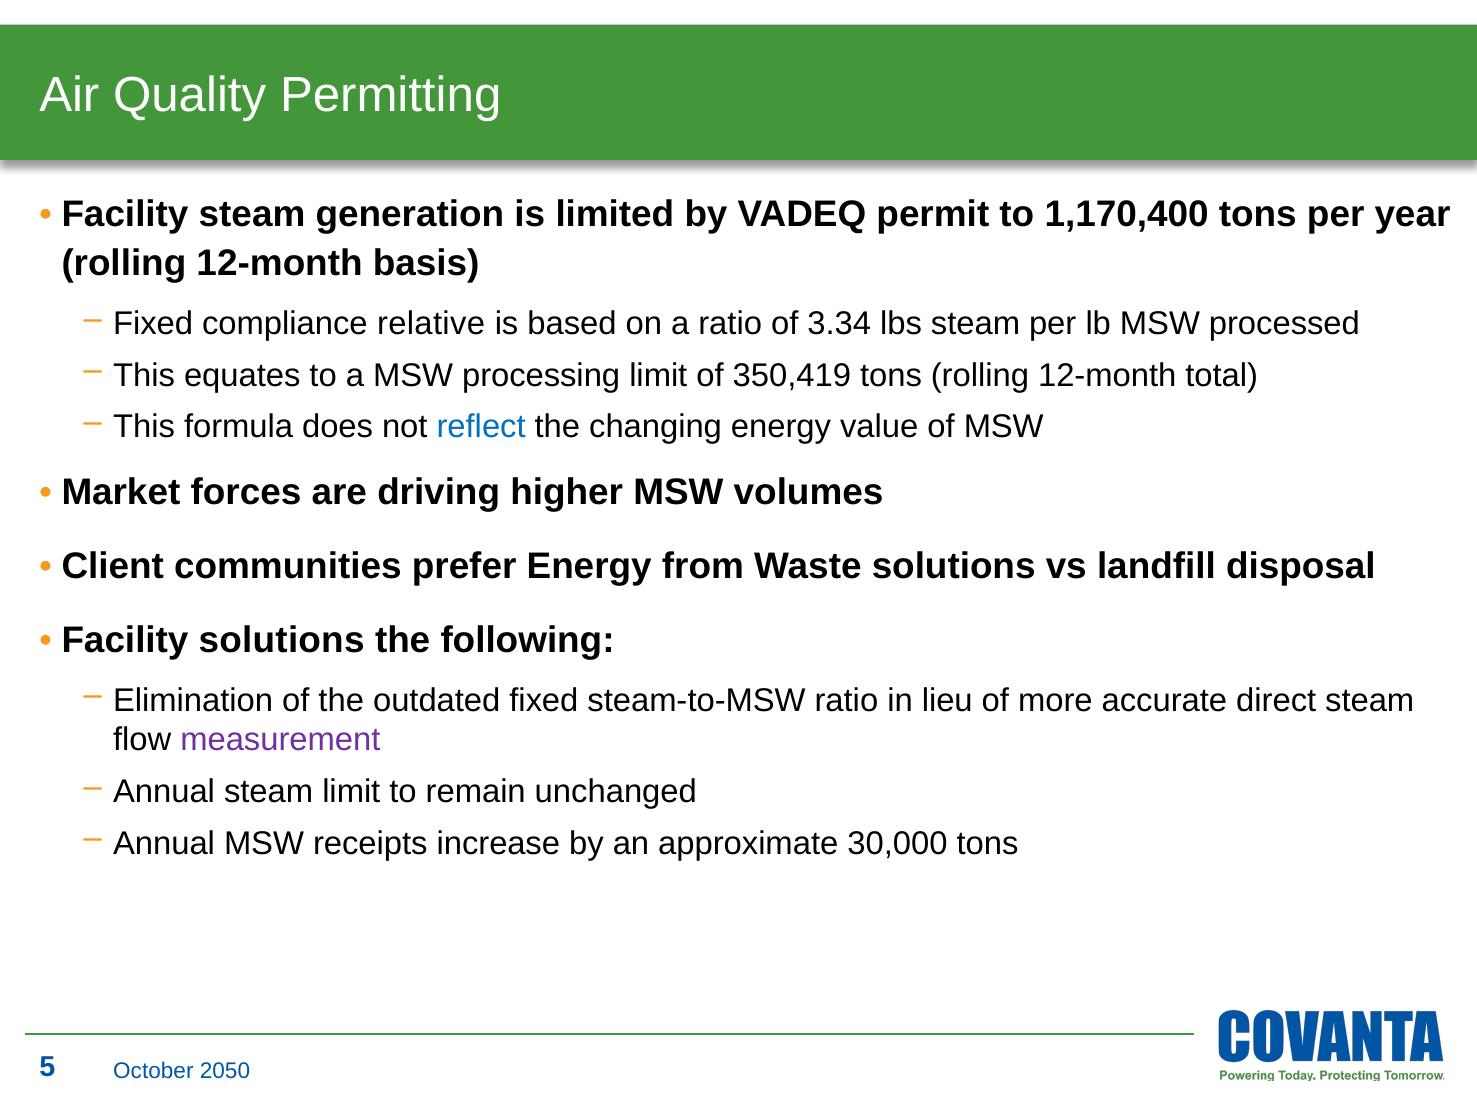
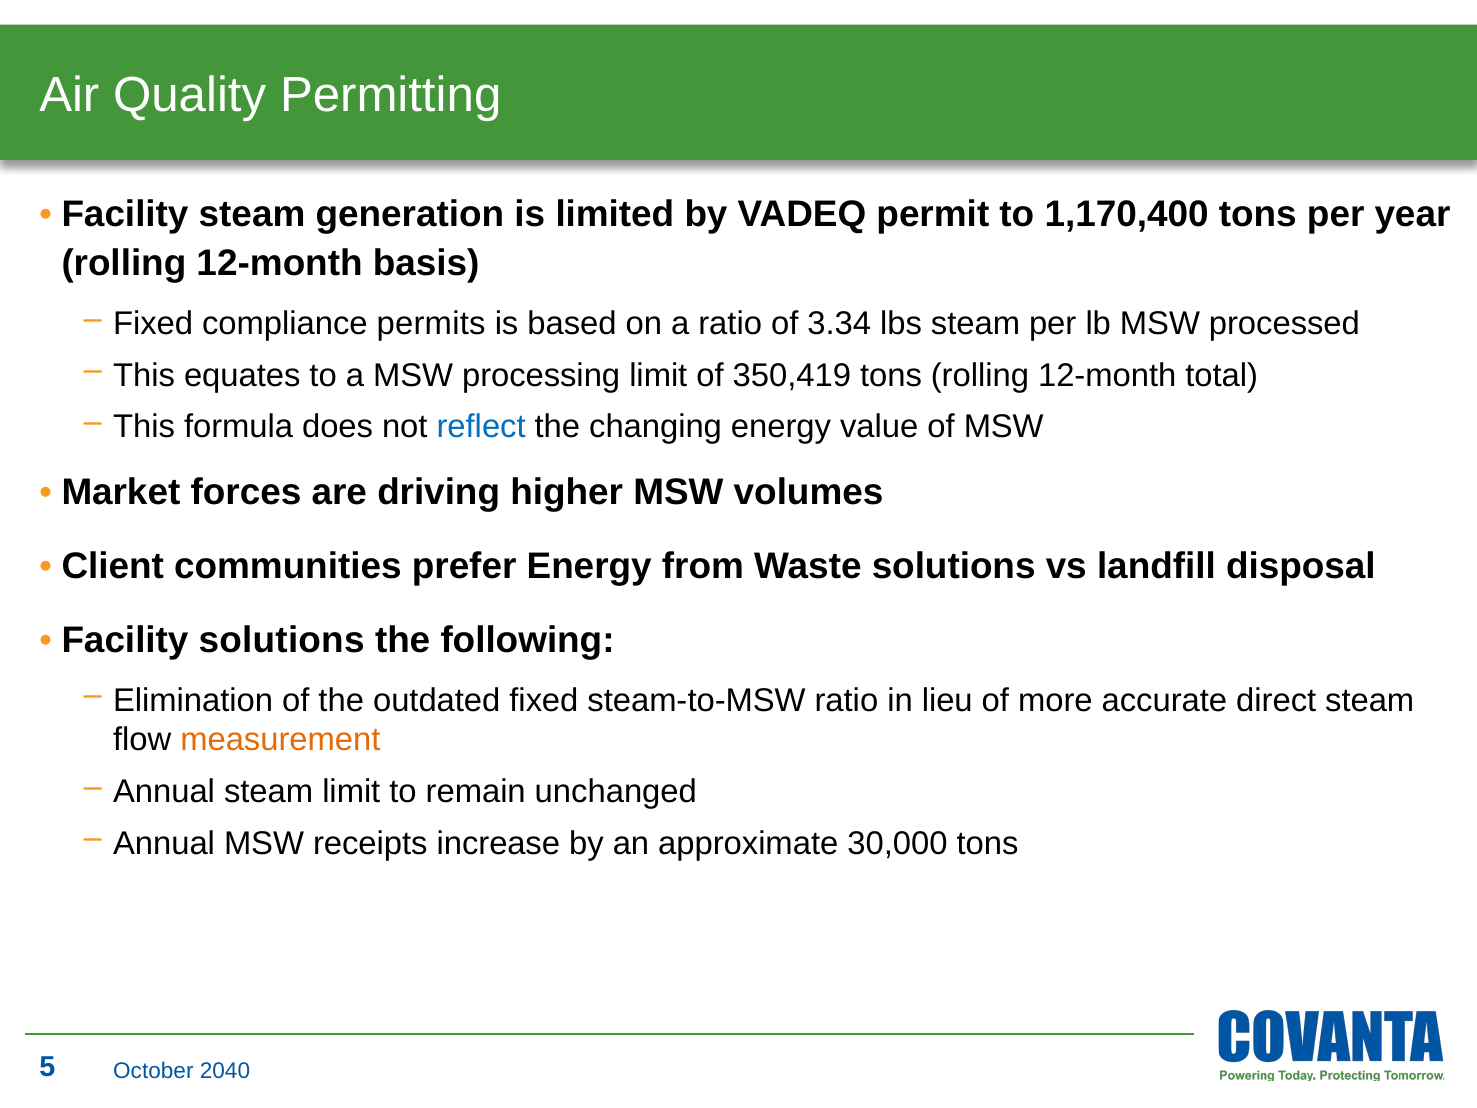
relative: relative -> permits (431, 324)
measurement colour: purple -> orange (280, 740)
2050: 2050 -> 2040 (225, 1070)
